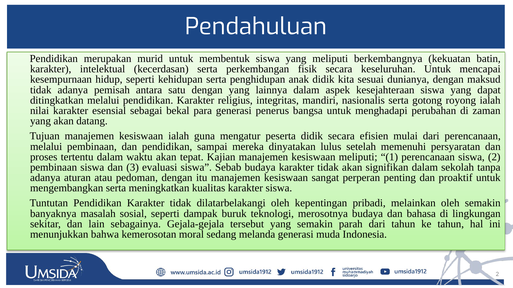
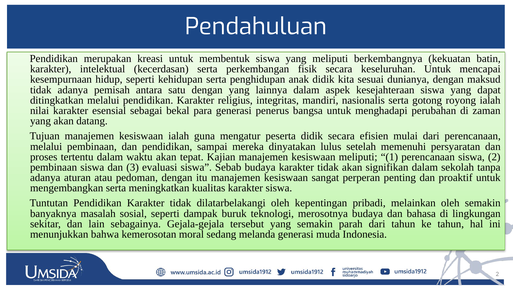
murid: murid -> kreasi (150, 59)
